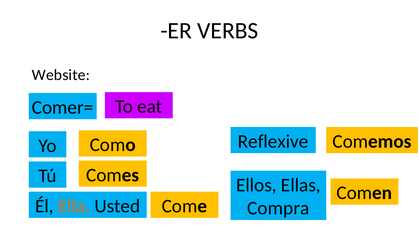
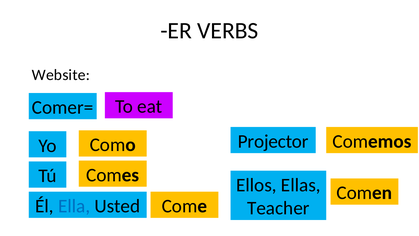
Reflexive: Reflexive -> Projector (273, 141)
Ella colour: orange -> blue (74, 206)
Compra: Compra -> Teacher (278, 208)
